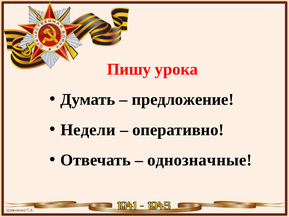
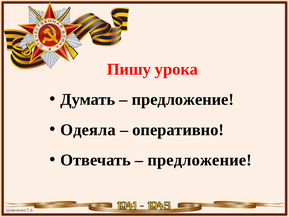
Недели: Недели -> Одеяла (88, 130)
однозначные: однозначные -> предложение (200, 160)
